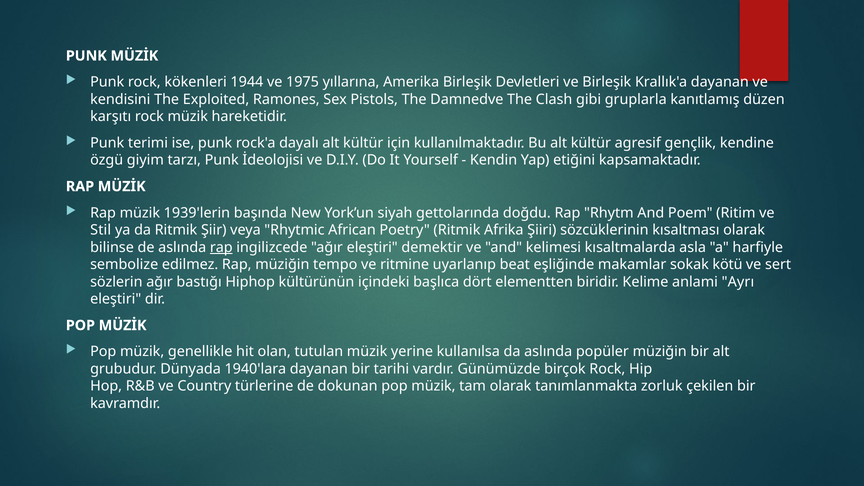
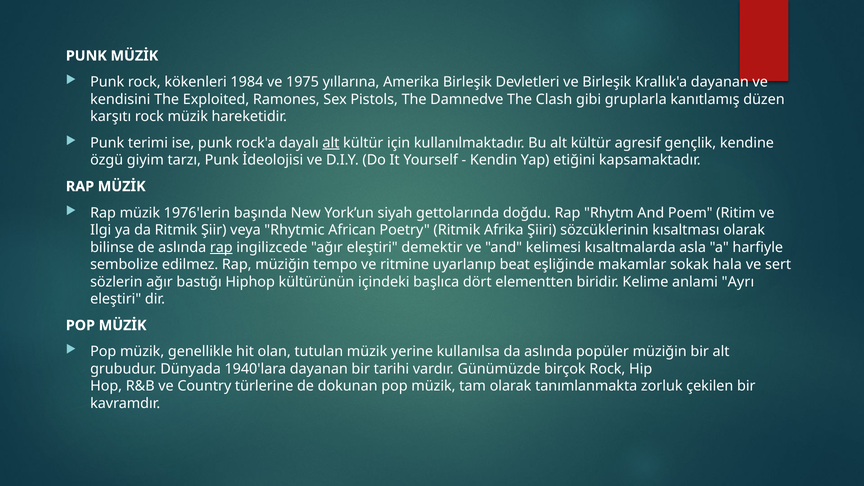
1944: 1944 -> 1984 (247, 82)
alt underline: none -> present (331, 143)
1939'lerin: 1939'lerin -> 1976'lerin (197, 213)
Stil: Stil -> Ilgi (101, 230)
kötü: kötü -> hala (727, 265)
